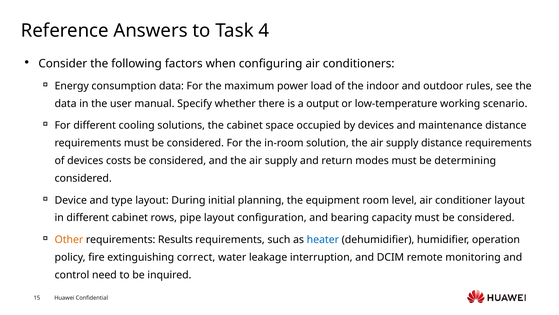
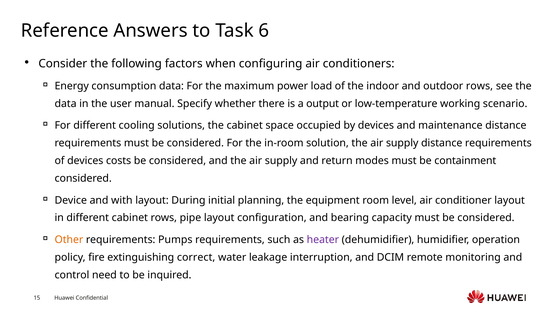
4: 4 -> 6 (264, 30)
outdoor rules: rules -> rows (479, 86)
determining: determining -> containment (465, 160)
type: type -> with (122, 200)
Results: Results -> Pumps (175, 239)
heater colour: blue -> purple (323, 239)
